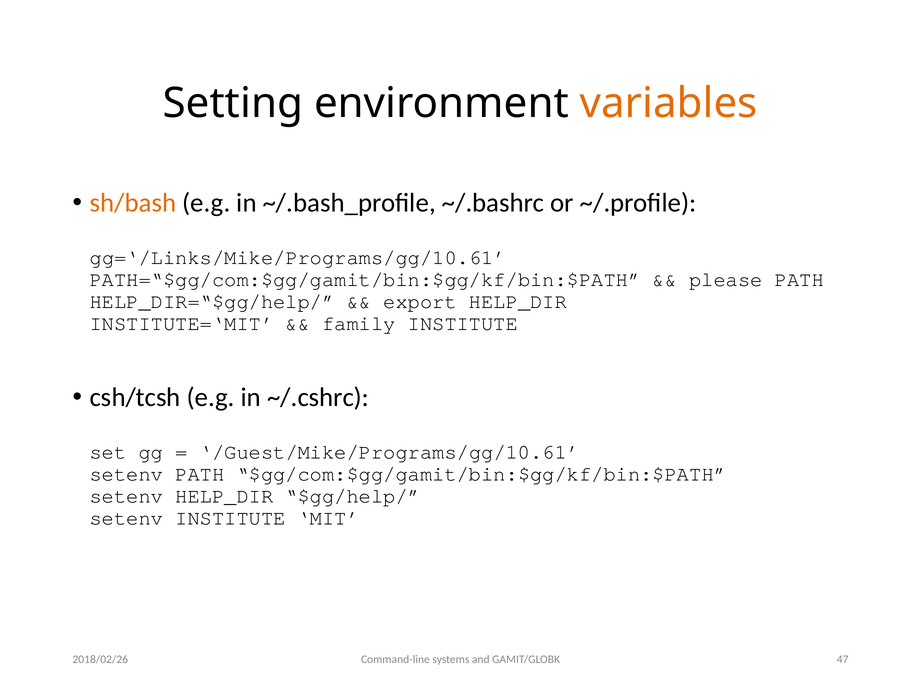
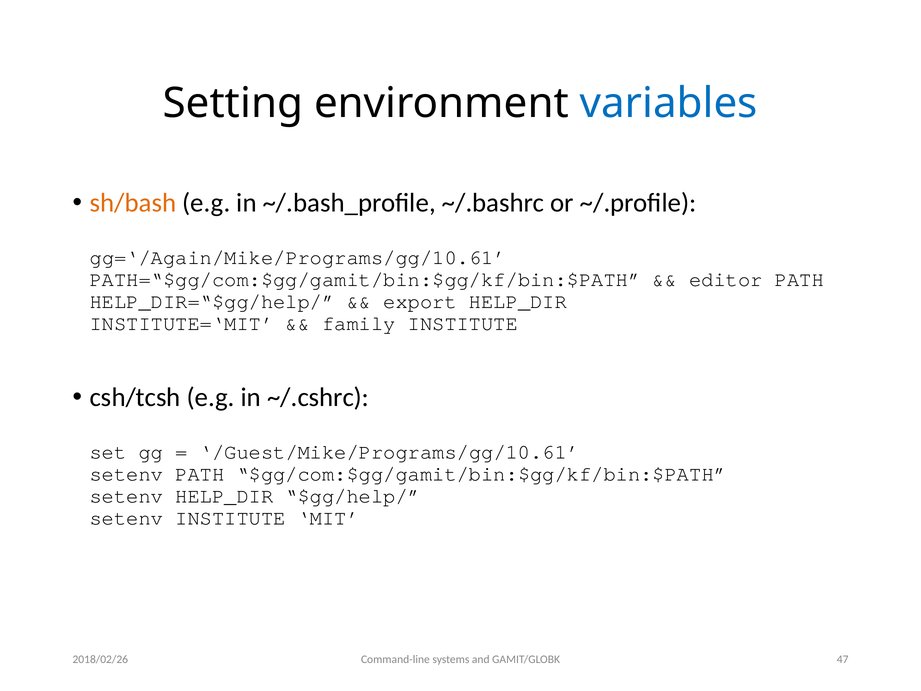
variables colour: orange -> blue (669, 103)
gg=‘/Links/Mike/Programs/gg/10.61: gg=‘/Links/Mike/Programs/gg/10.61 -> gg=‘/Again/Mike/Programs/gg/10.61 (298, 257)
please: please -> editor (726, 279)
